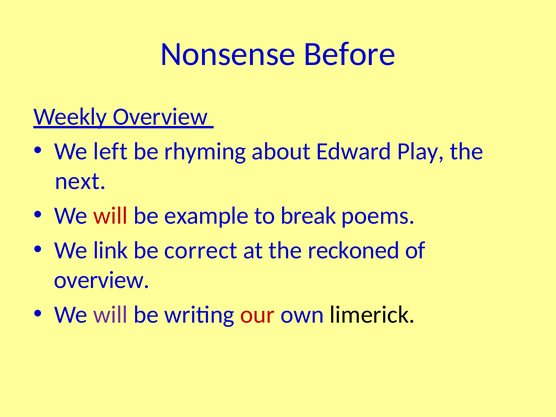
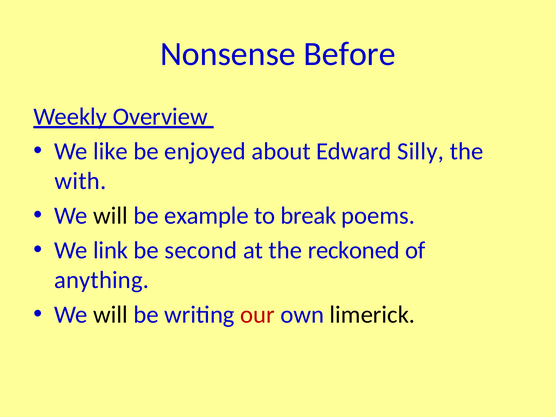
left: left -> like (110, 151)
rhyming: rhyming -> enjoyed (205, 151)
Play: Play -> Silly (421, 151)
next: next -> with (80, 181)
will colour: red -> black (110, 216)
correct: correct -> second (201, 250)
overview: overview -> anything (102, 280)
will colour: purple -> black (110, 315)
